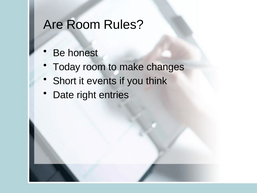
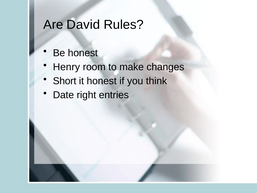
Are Room: Room -> David (83, 25)
Today: Today -> Henry (66, 67)
it events: events -> honest (102, 81)
